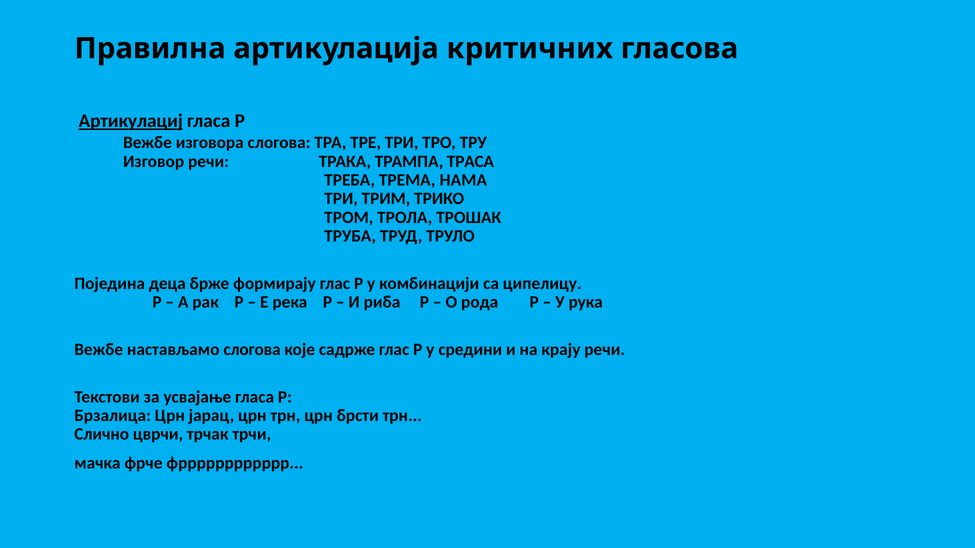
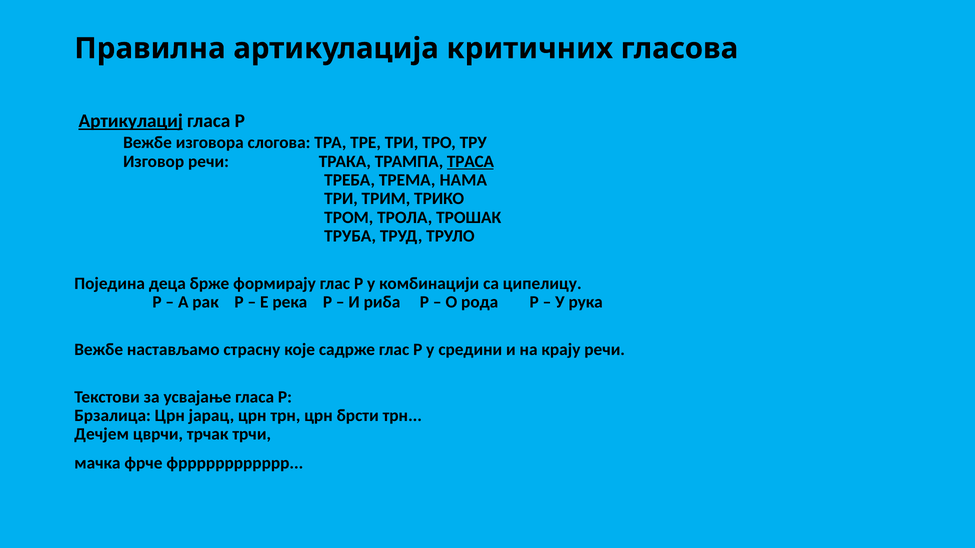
ТРАСА underline: none -> present (470, 162)
настављамо слогова: слогова -> страсну (252, 350)
Слично: Слично -> Дечјем (102, 435)
